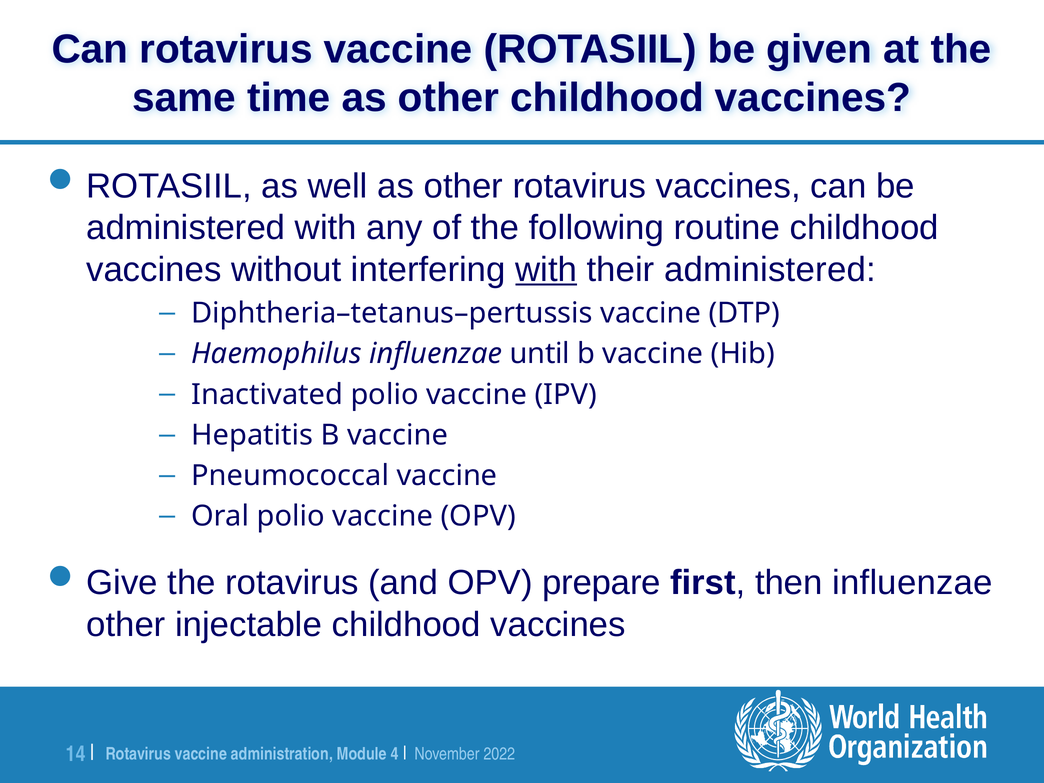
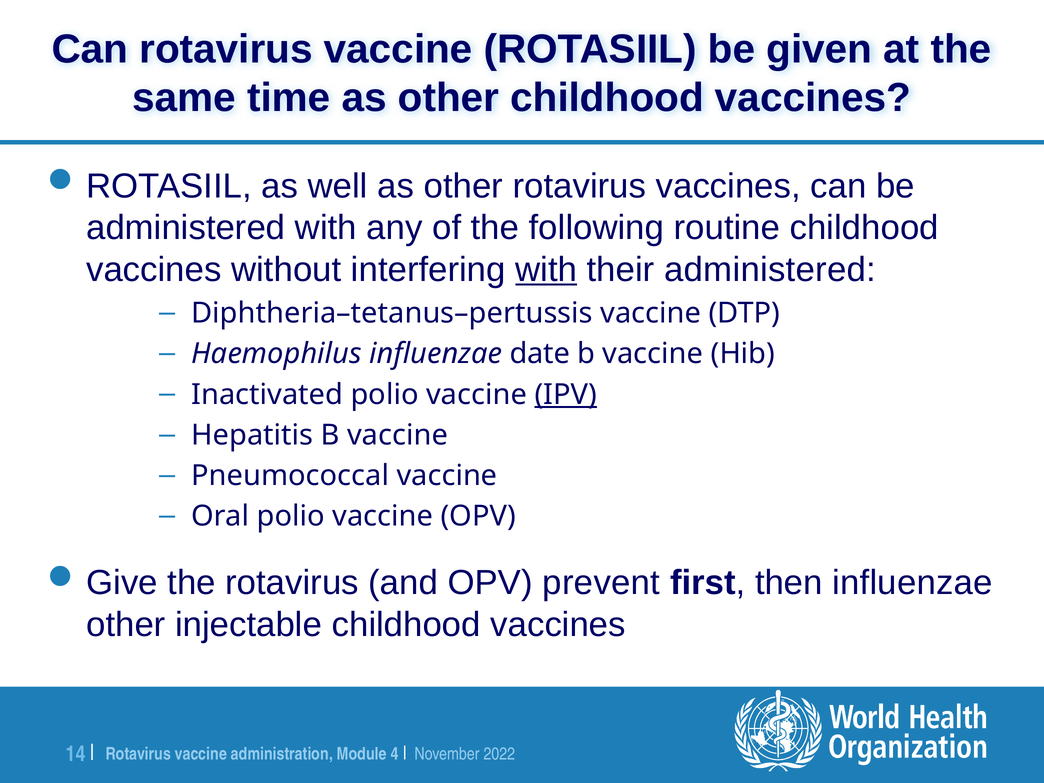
until: until -> date (540, 354)
IPV underline: none -> present (566, 395)
prepare: prepare -> prevent (601, 583)
